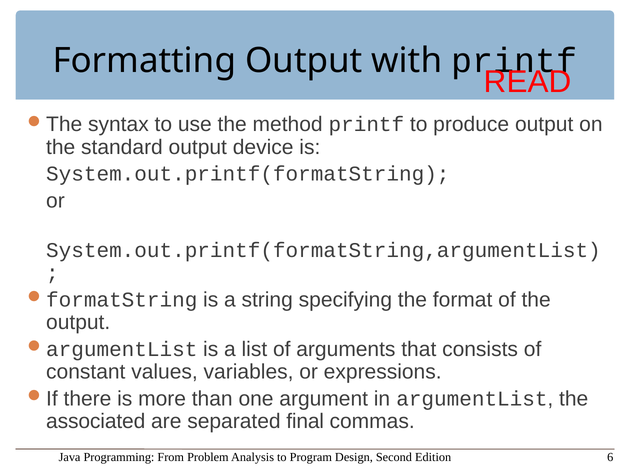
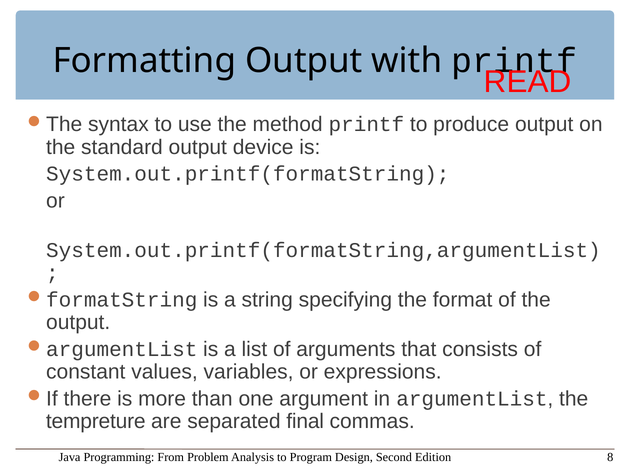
associated: associated -> tempreture (96, 422)
6: 6 -> 8 (610, 458)
